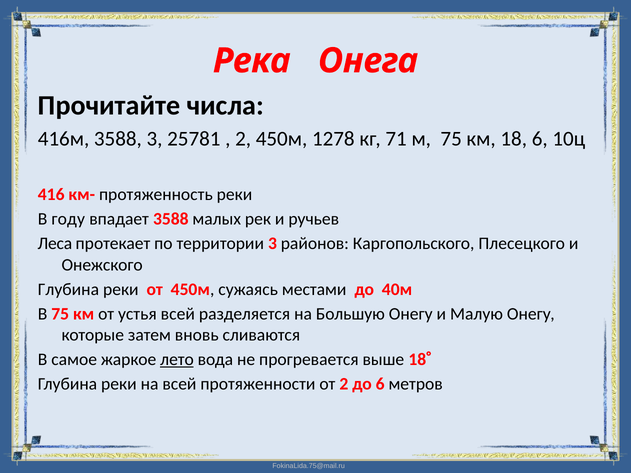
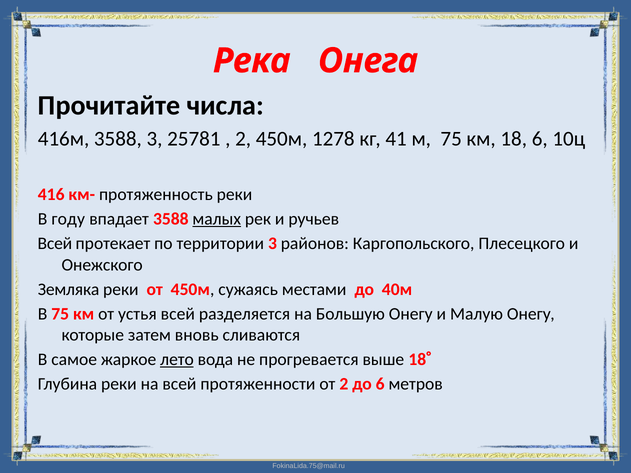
71: 71 -> 41 (396, 139)
малых underline: none -> present (217, 219)
Леса: Леса -> Всей (55, 244)
Глубина: Глубина -> Земляка (69, 289)
